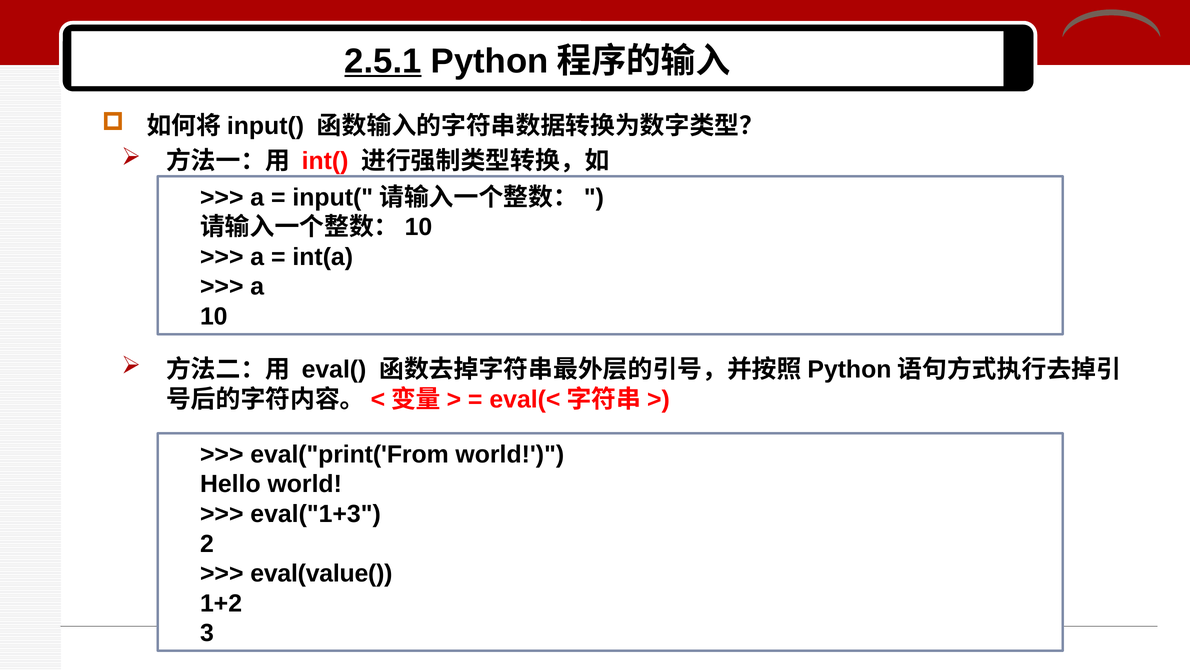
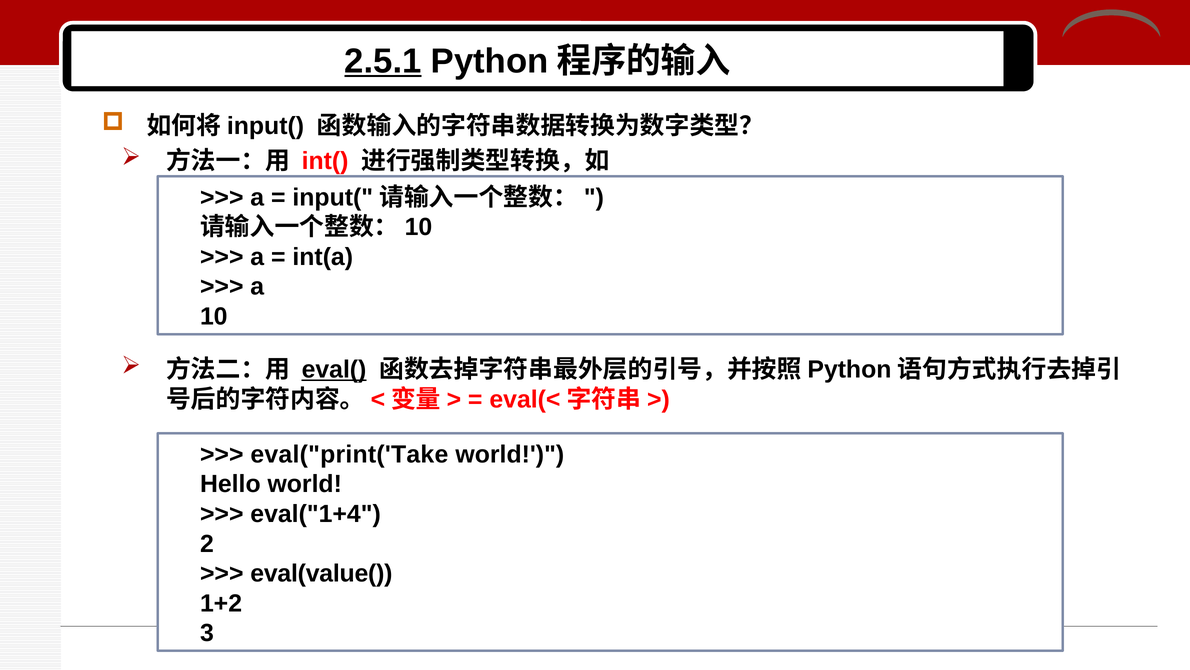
eval( underline: none -> present (334, 369)
eval("print('From: eval("print('From -> eval("print('Take (349, 454)
eval("1+3: eval("1+3 -> eval("1+4 (316, 514)
